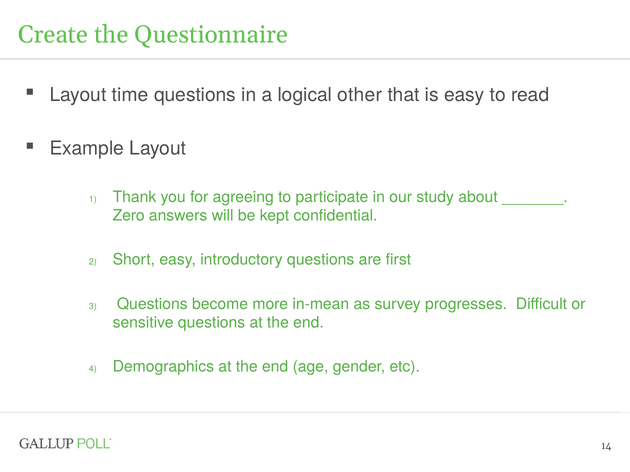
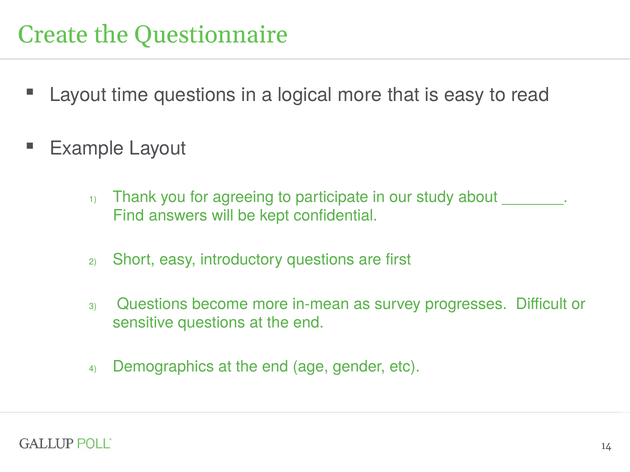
logical other: other -> more (360, 95)
Zero: Zero -> Find (128, 216)
